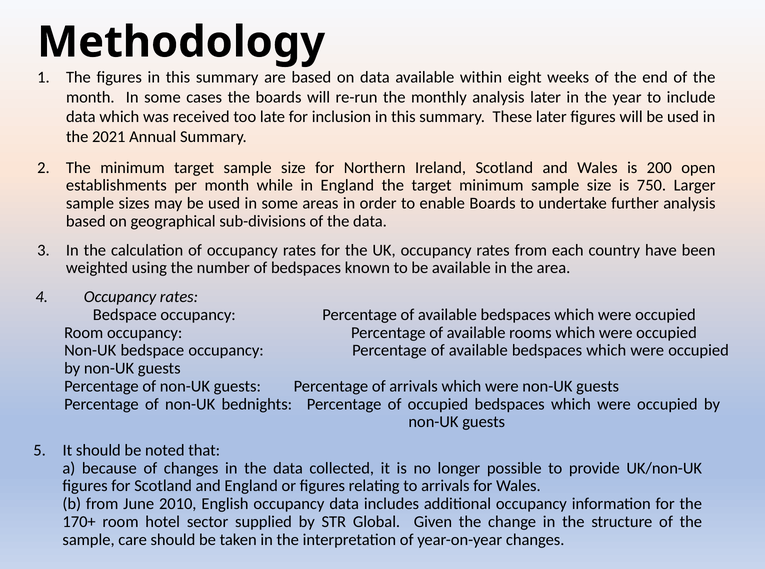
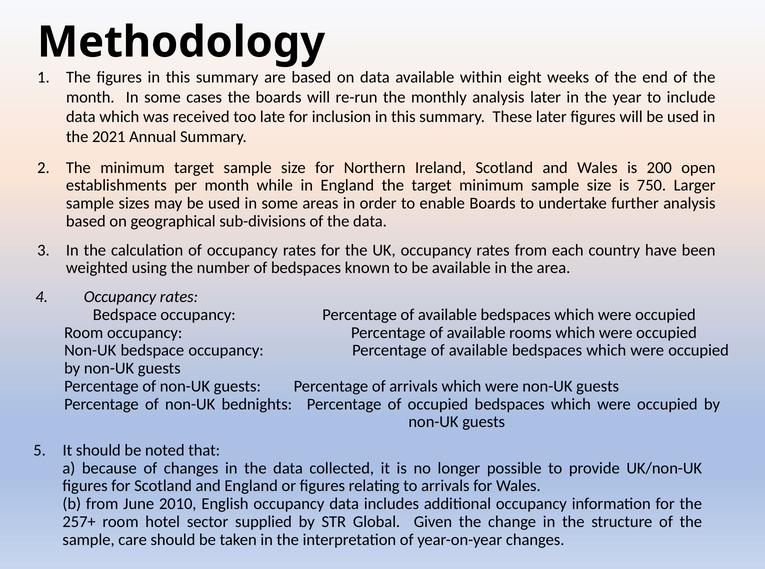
170+: 170+ -> 257+ (79, 521)
